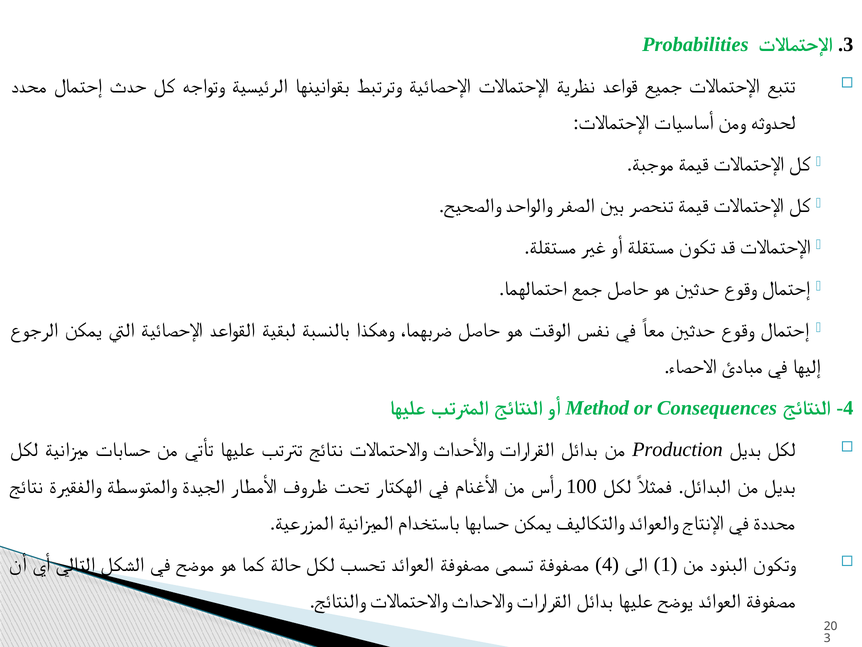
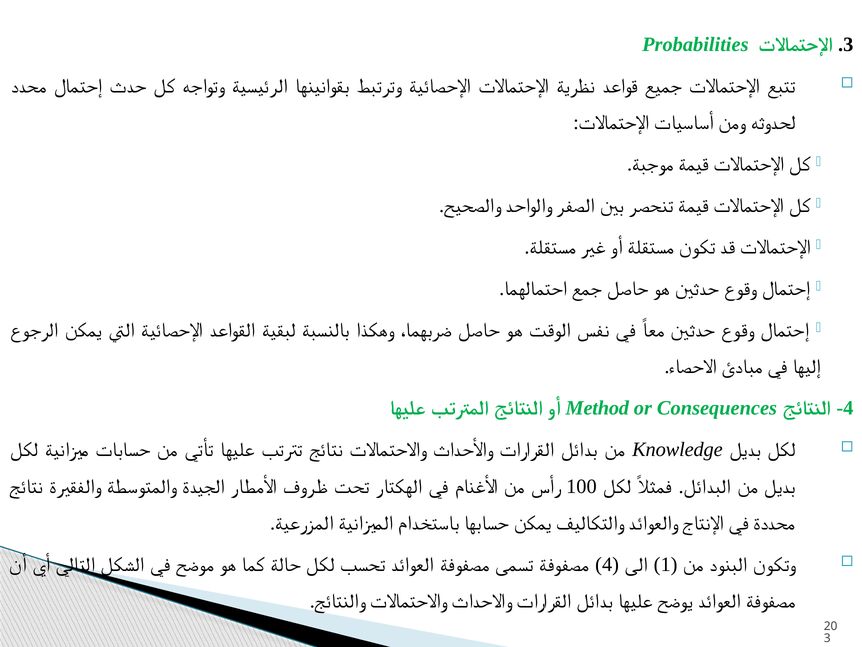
Production: Production -> Knowledge (677, 449)
